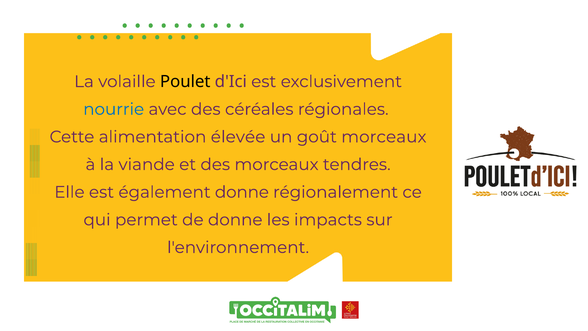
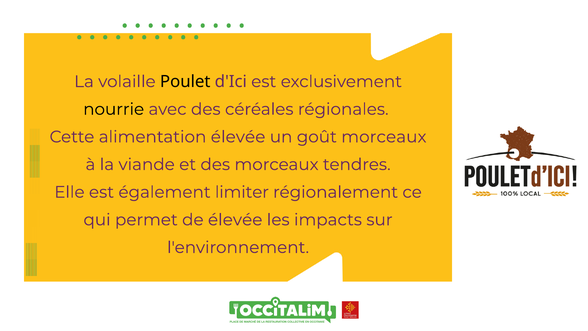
nourrie colour: blue -> black (114, 109)
également donne: donne -> limiter (242, 192)
de donne: donne -> élevée (235, 220)
